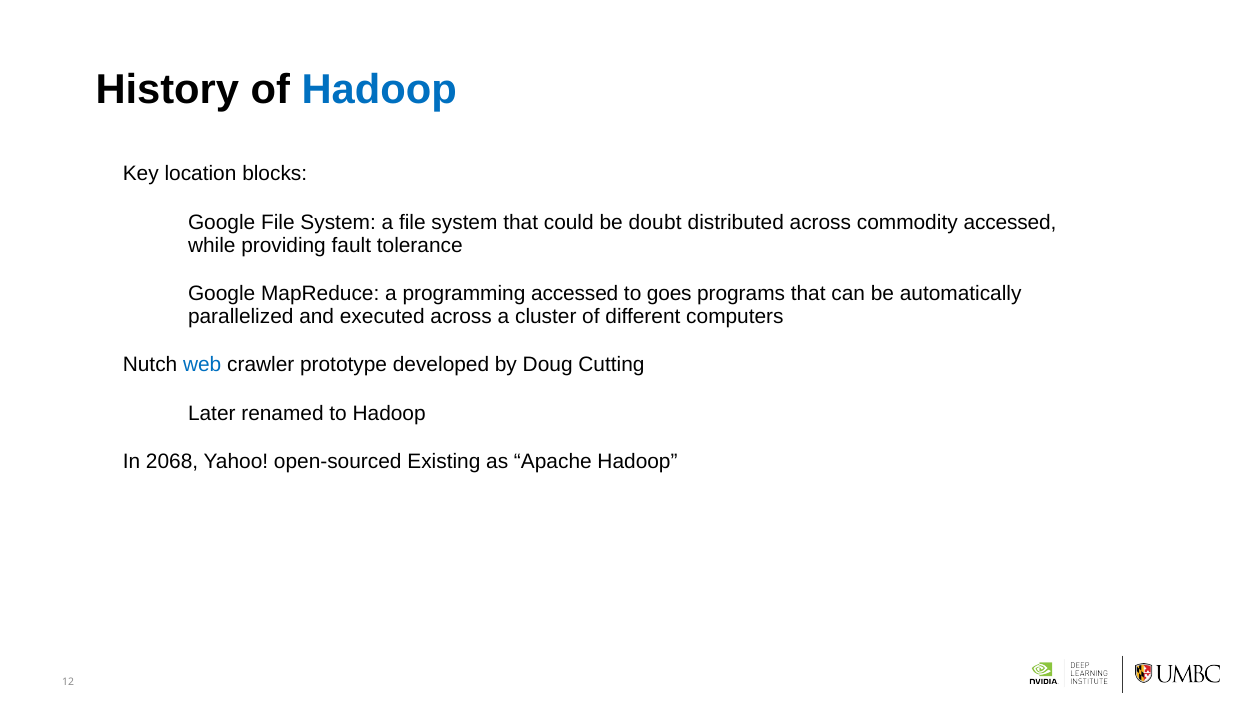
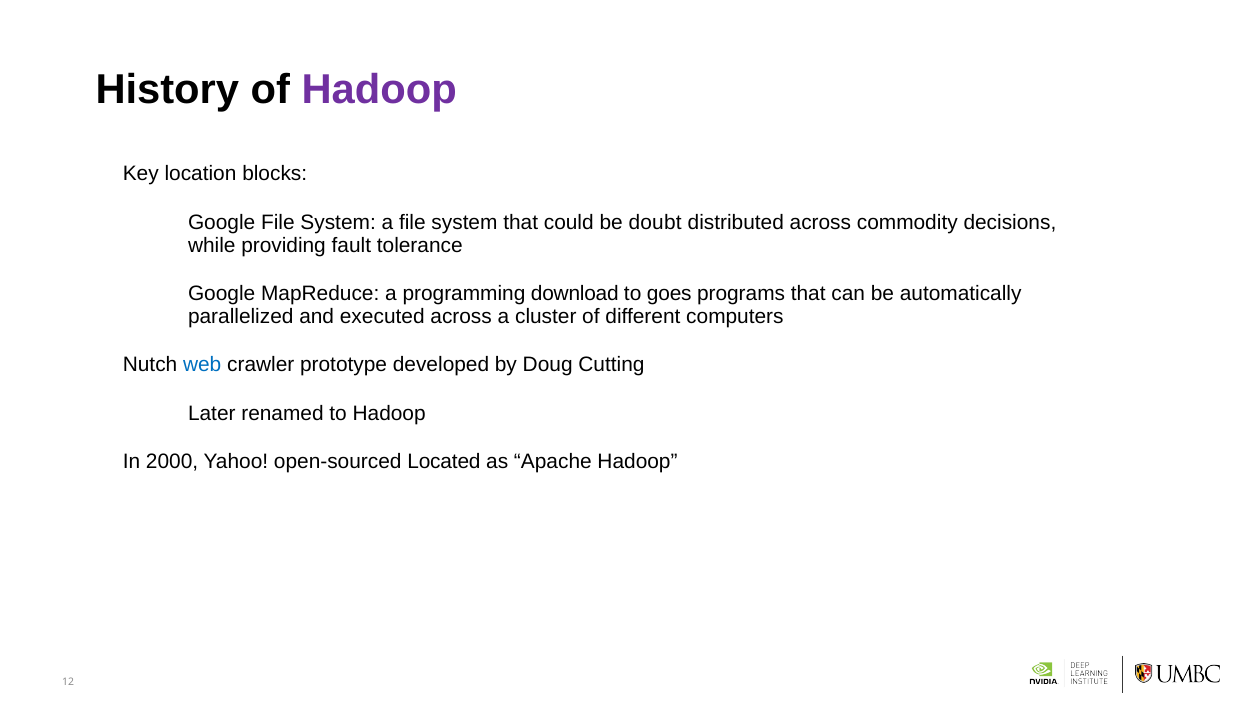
Hadoop colour: blue -> purple (379, 89)
commodity accessed: accessed -> decisions (1010, 223)
programming accessed: accessed -> download (575, 294)
2068: 2068 -> 2000 (172, 462)
Existing: Existing -> Located (444, 462)
